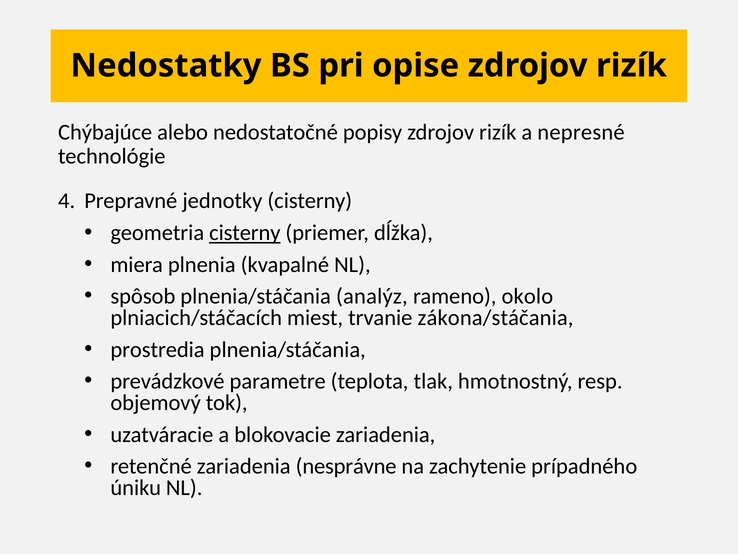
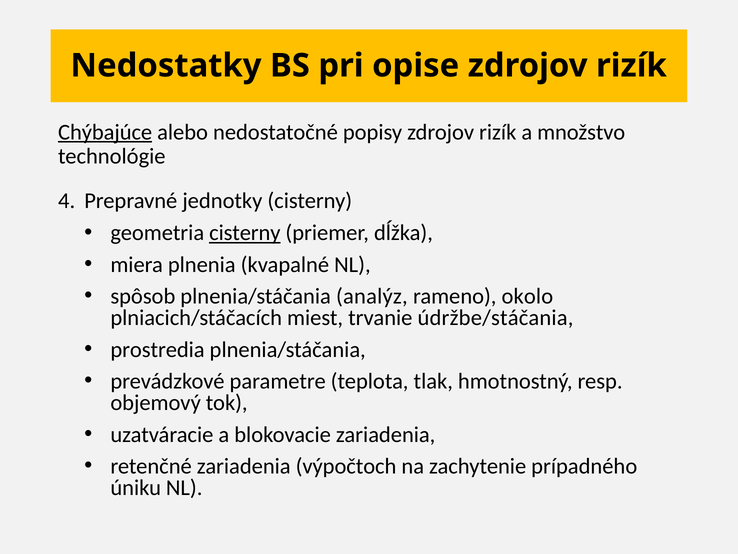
Chýbajúce underline: none -> present (105, 132)
nepresné: nepresné -> množstvo (581, 132)
zákona/stáčania: zákona/stáčania -> údržbe/stáčania (495, 318)
nesprávne: nesprávne -> výpočtoch (346, 466)
